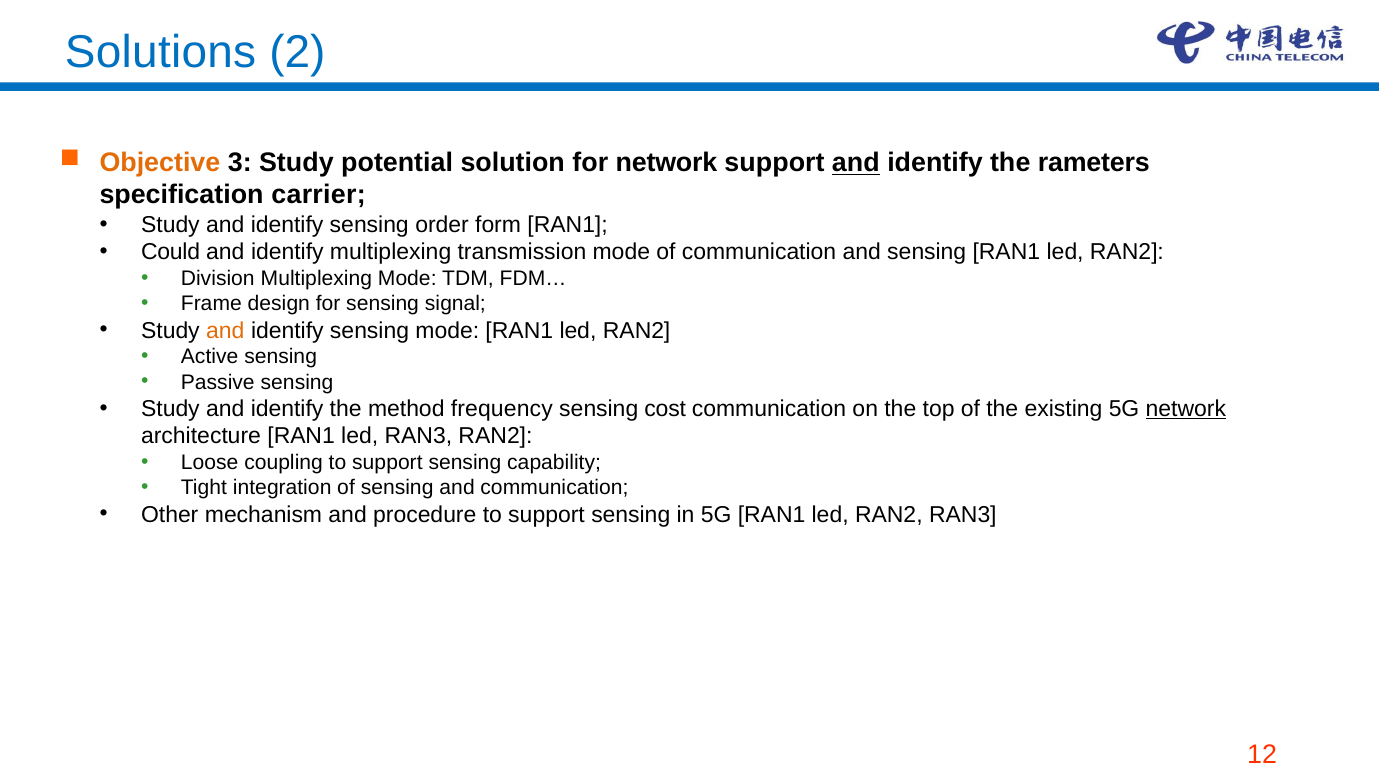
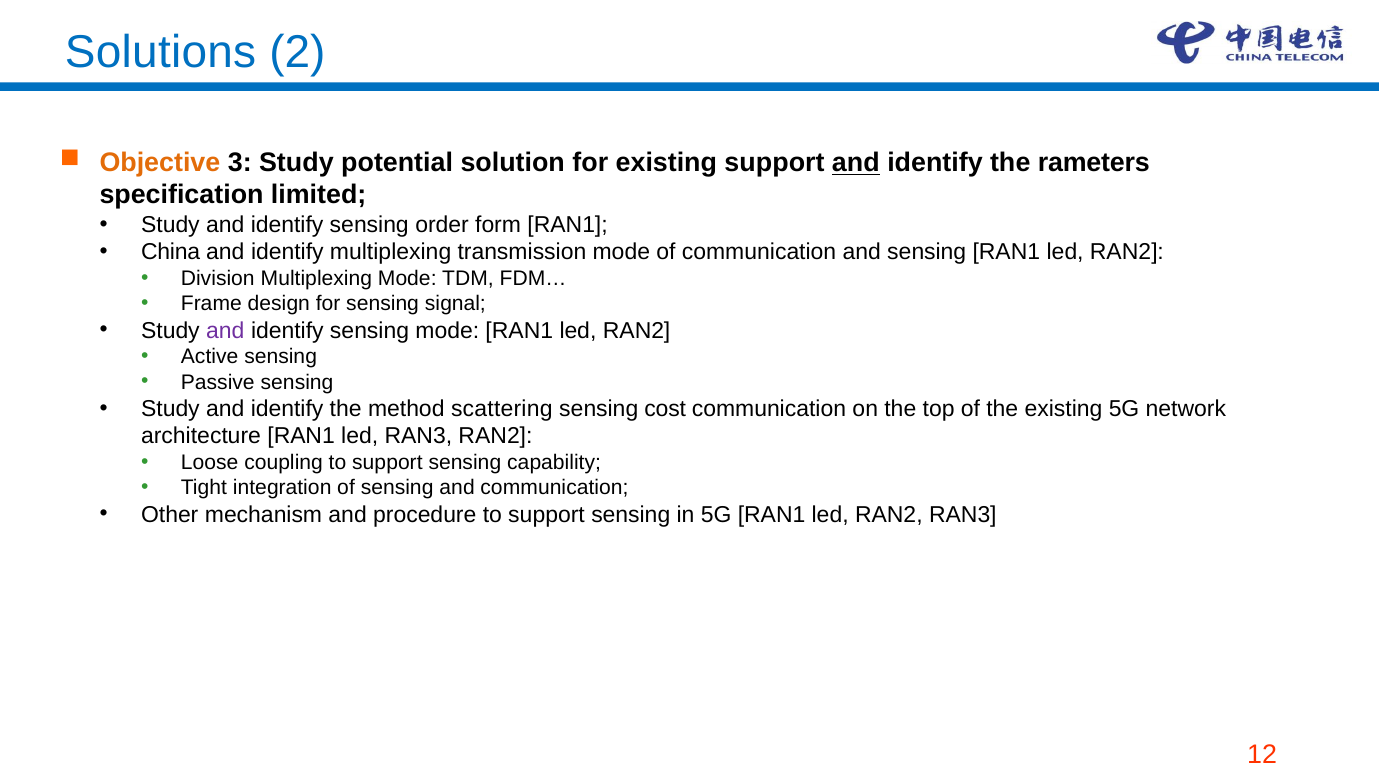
for network: network -> existing (666, 163)
carrier: carrier -> limited (319, 195)
Could: Could -> China (171, 252)
and colour: orange -> purple (225, 330)
frequency: frequency -> scattering (502, 409)
network underline: present -> none (1186, 409)
